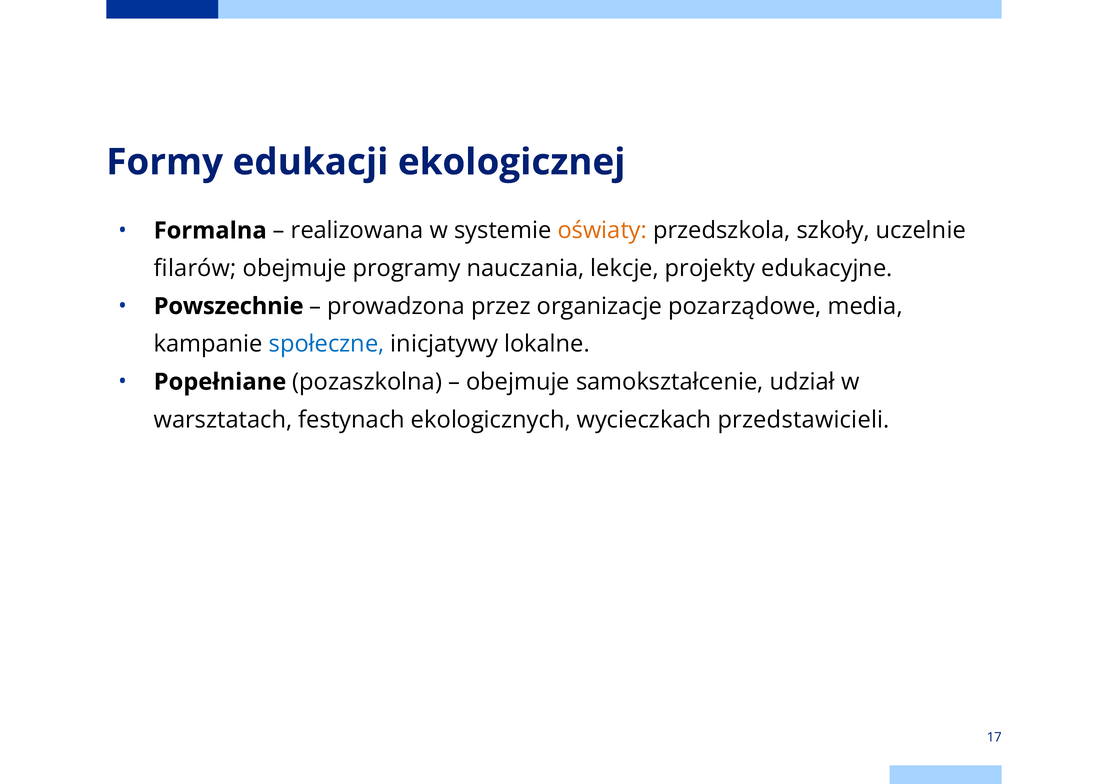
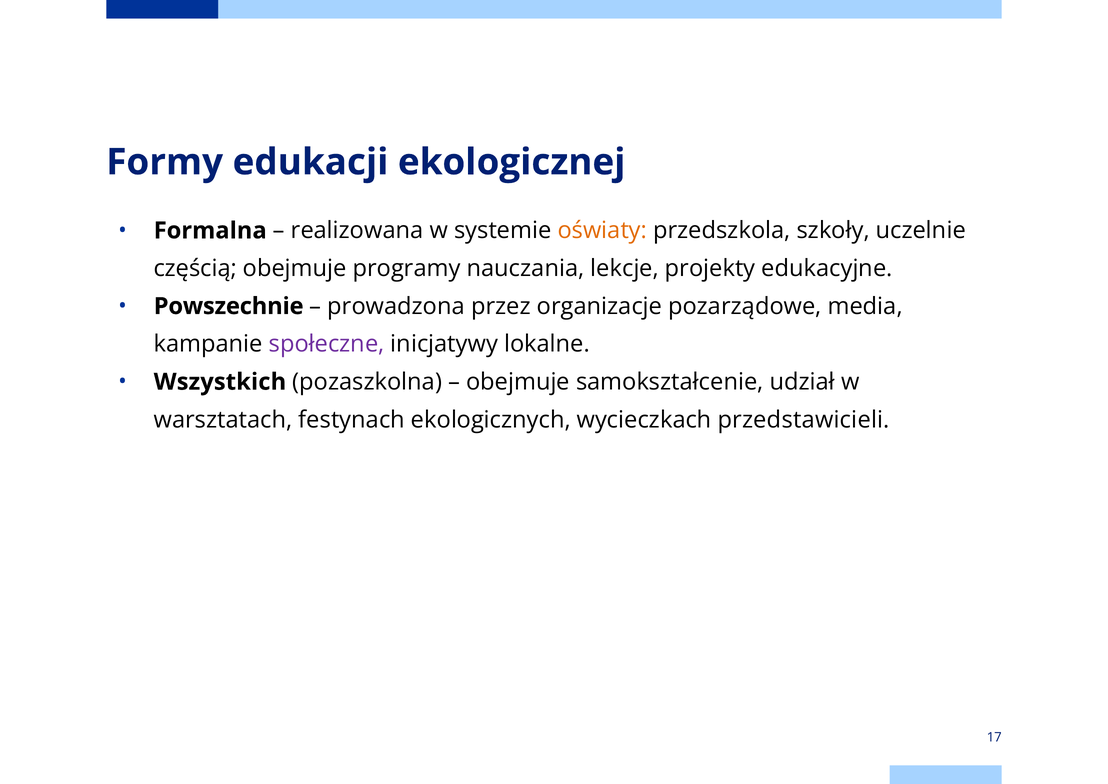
filarów: filarów -> częścią (195, 268)
społeczne colour: blue -> purple (327, 344)
Popełniane: Popełniane -> Wszystkich (220, 382)
